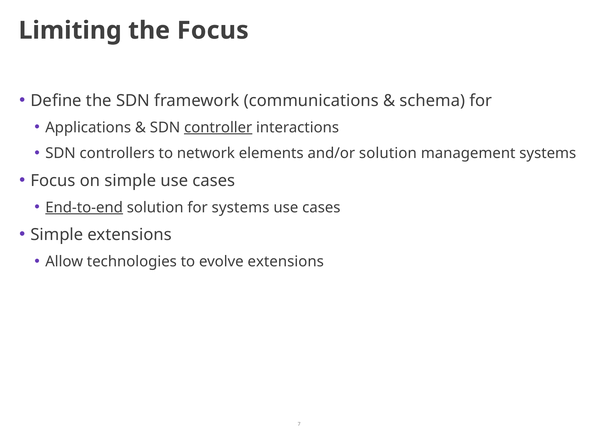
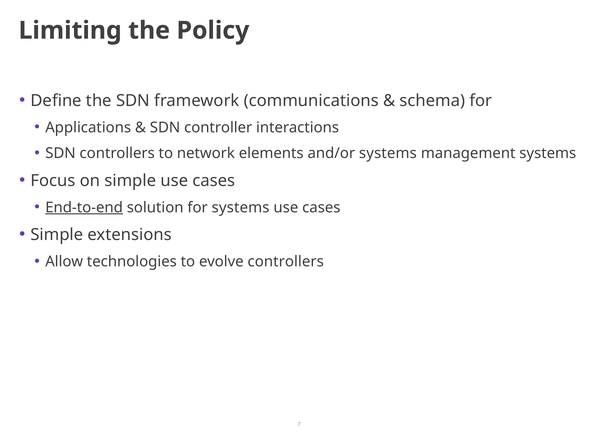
the Focus: Focus -> Policy (213, 30)
controller underline: present -> none (218, 128)
and/or solution: solution -> systems (388, 153)
evolve extensions: extensions -> controllers (286, 262)
